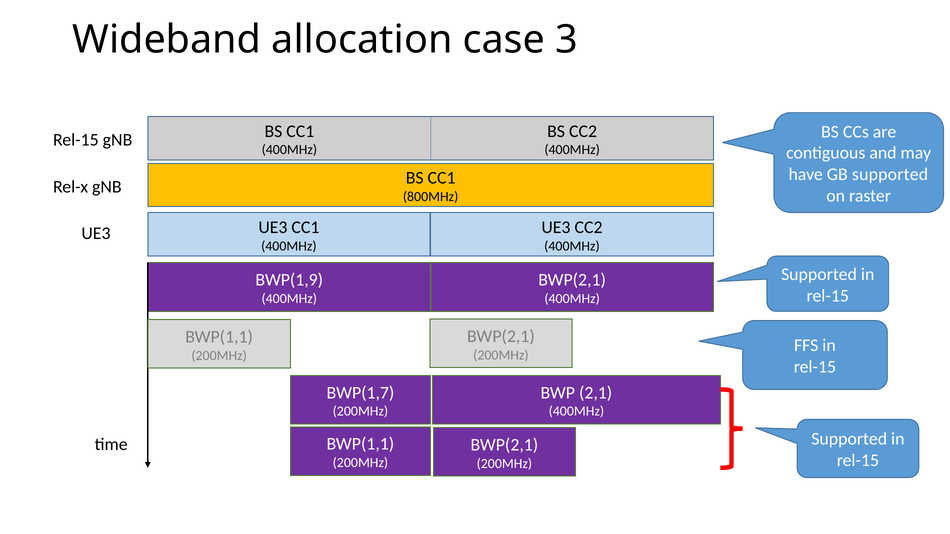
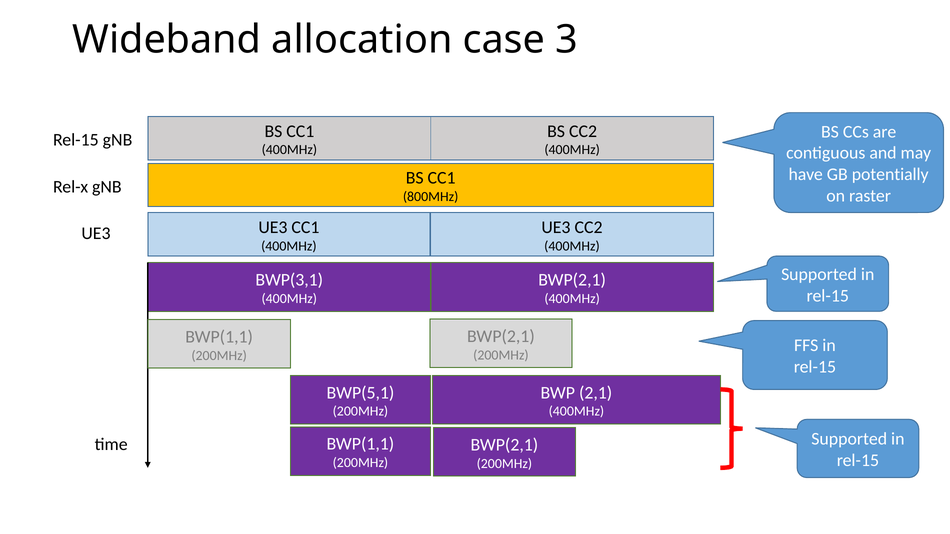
GB supported: supported -> potentially (890, 175)
BWP(1,9: BWP(1,9 -> BWP(3,1 (289, 280)
BWP(1,7: BWP(1,7 -> BWP(5,1 (360, 393)
